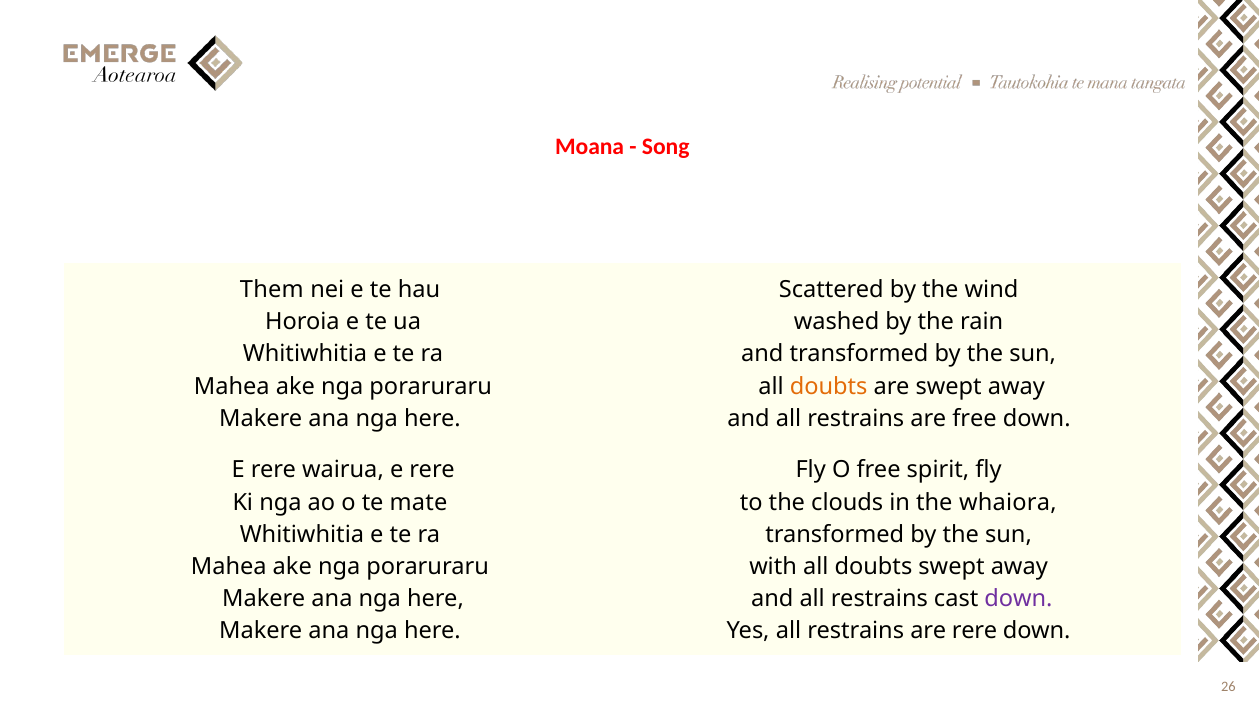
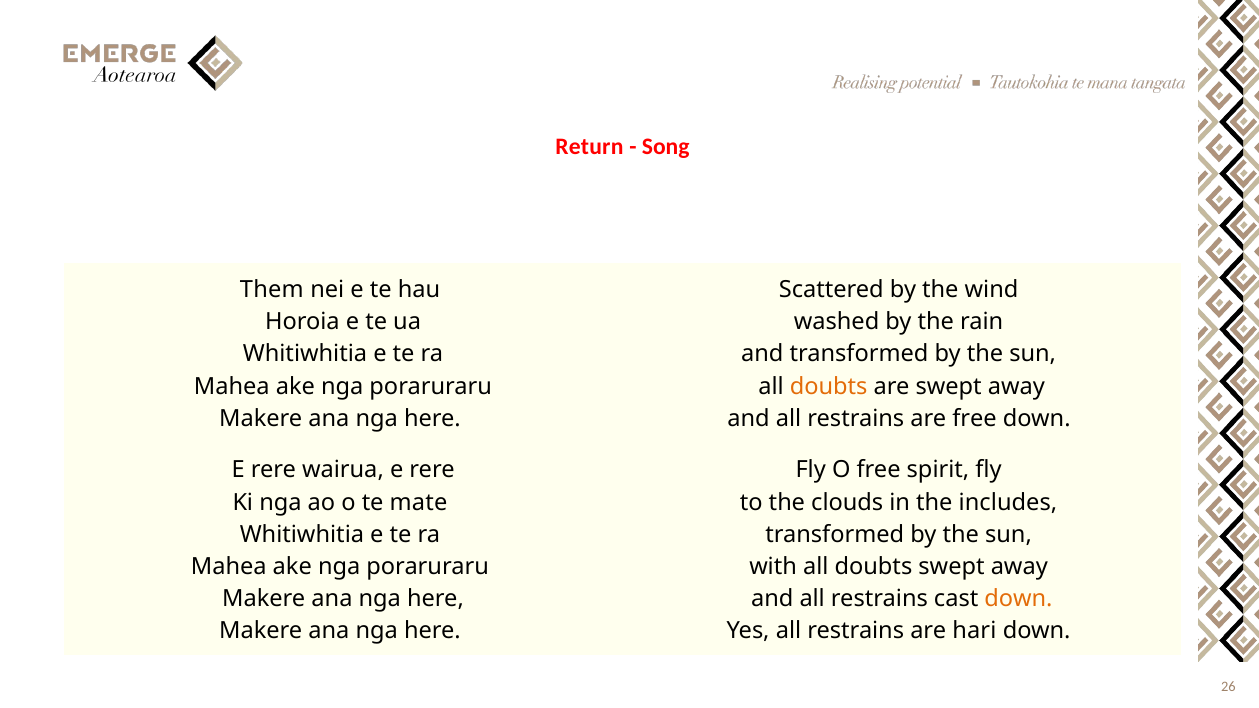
Moana: Moana -> Return (589, 146)
whaiora: whaiora -> includes (1008, 502)
down colour: purple -> orange (1018, 599)
are rere: rere -> hari (974, 631)
